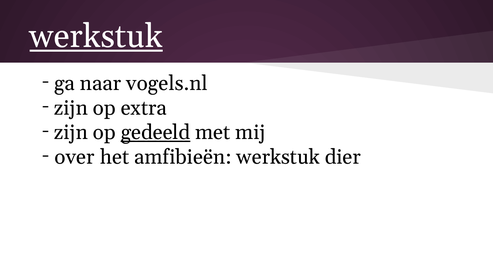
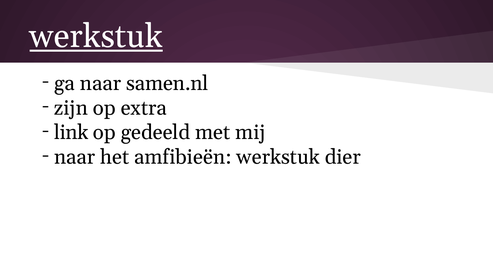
vogels.nl: vogels.nl -> samen.nl (167, 83)
zijn: zijn -> link (71, 133)
gedeeld underline: present -> none (155, 133)
over: over -> naar (75, 157)
